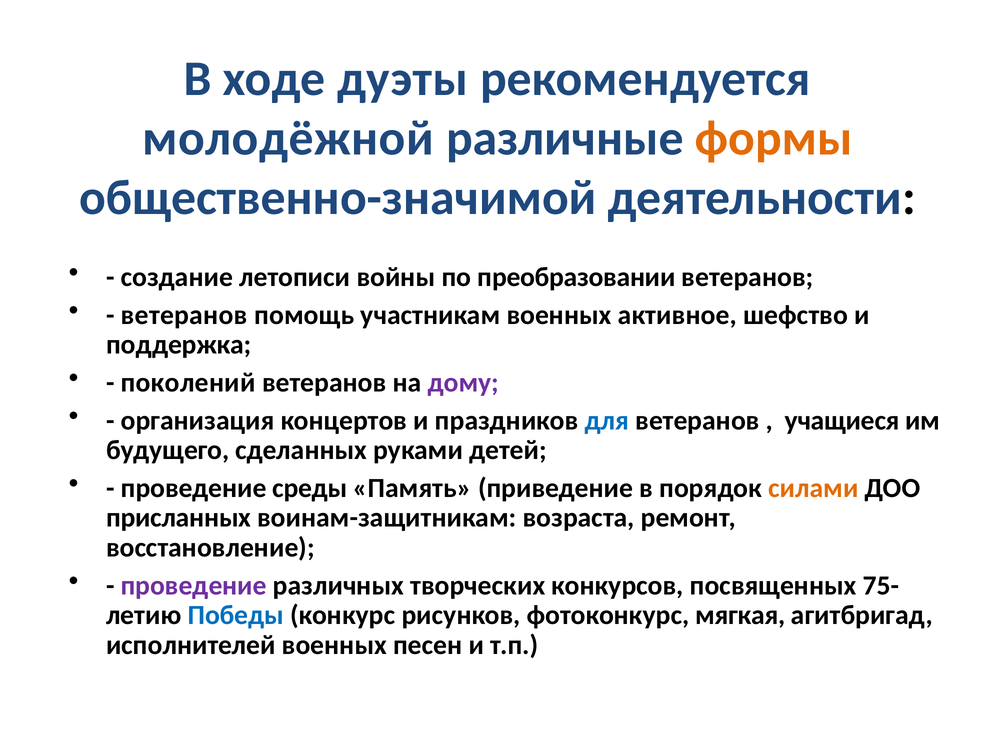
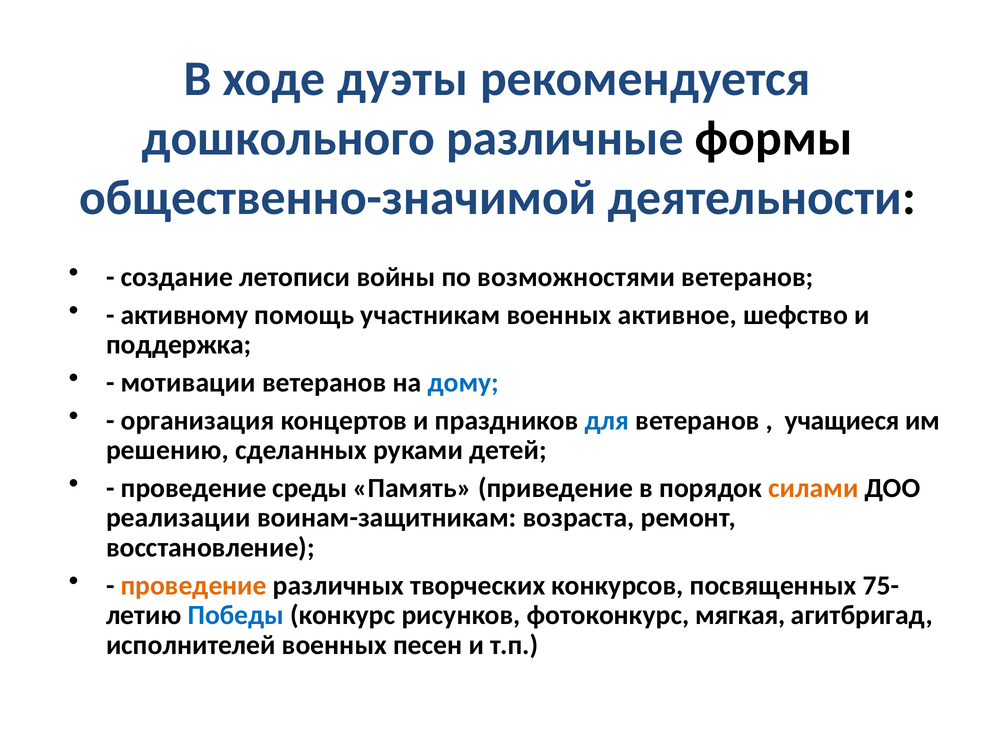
молодёжной: молодёжной -> дошкольного (288, 138)
формы colour: orange -> black (774, 138)
преобразовании: преобразовании -> возможностями (576, 277)
ветеранов: ветеранов -> активному (184, 315)
поколений: поколений -> мотивации (188, 383)
дому colour: purple -> blue (463, 383)
будущего: будущего -> решению (167, 450)
присланных: присланных -> реализации (178, 518)
проведение colour: purple -> orange (194, 586)
